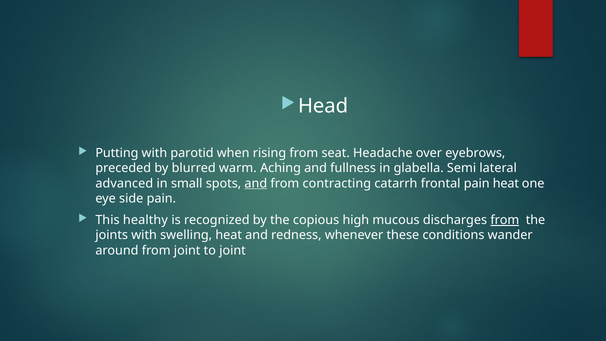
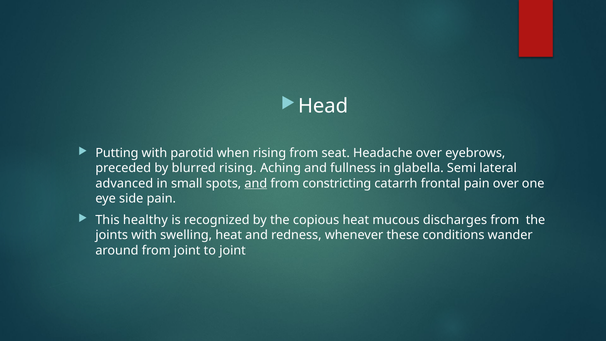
blurred warm: warm -> rising (238, 168)
contracting: contracting -> constricting (337, 183)
pain heat: heat -> over (506, 183)
copious high: high -> heat (356, 220)
from underline: present -> none (505, 220)
